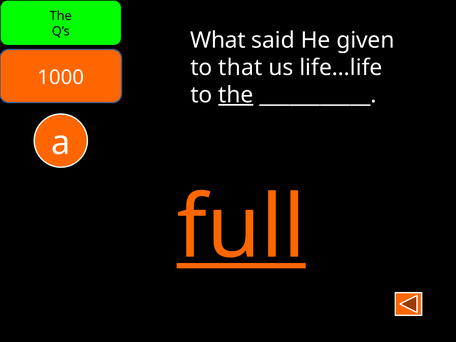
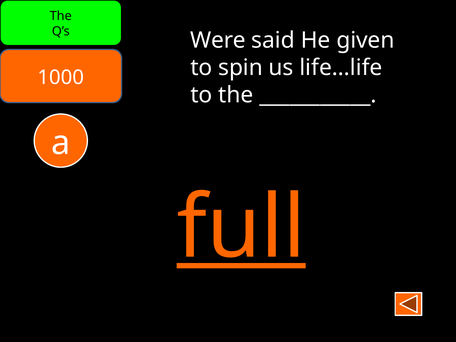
What: What -> Were (218, 40)
that: that -> spin (241, 68)
the underline: present -> none (236, 95)
